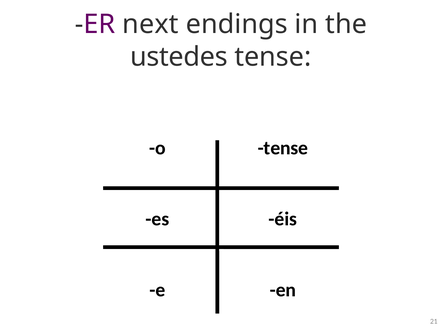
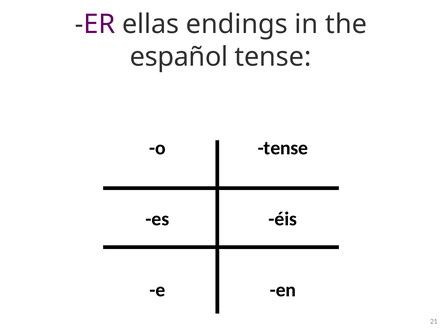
next: next -> ellas (151, 24)
ustedes: ustedes -> español (179, 57)
